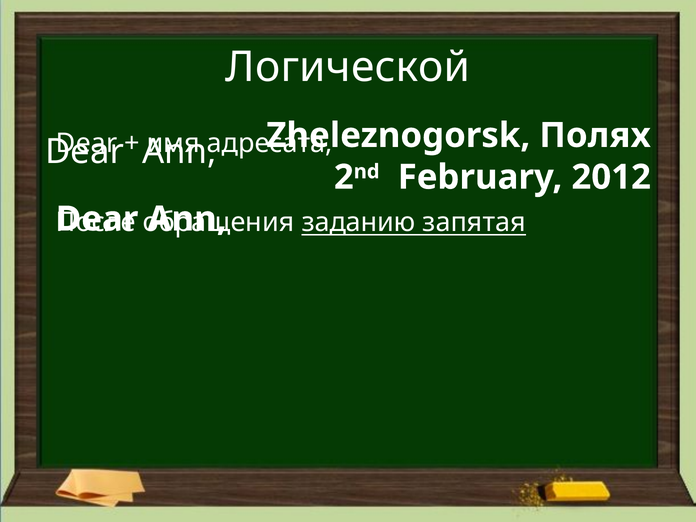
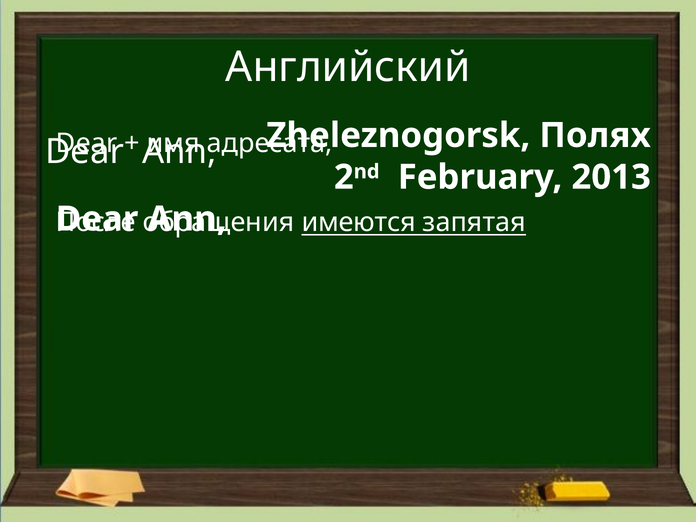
Логической: Логической -> Английский (348, 67)
2012: 2012 -> 2013 (611, 177)
заданию: заданию -> имеются (359, 222)
